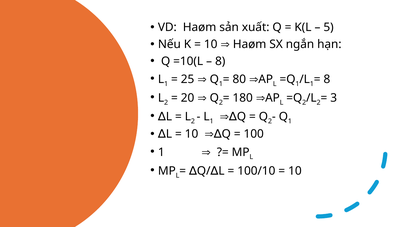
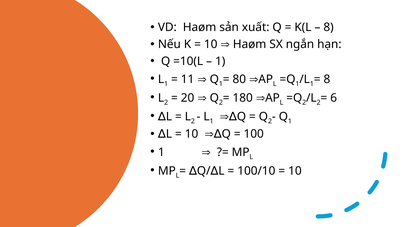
5: 5 -> 8 (329, 27)
8: 8 -> 1 (220, 61)
25: 25 -> 11 (188, 80)
3: 3 -> 6 (334, 98)
